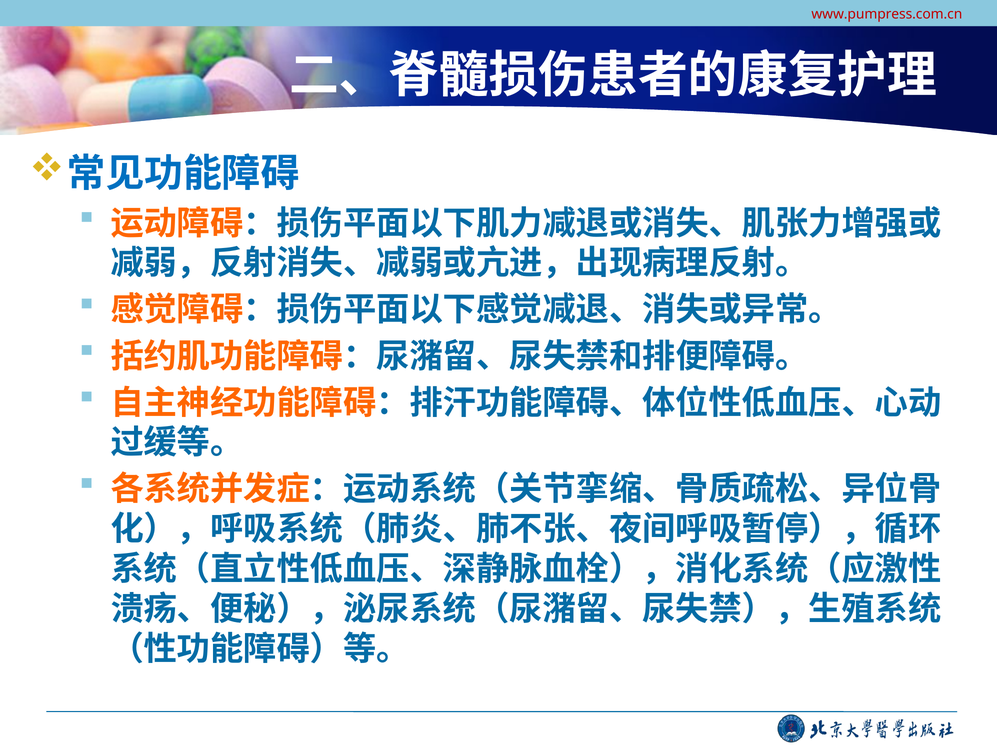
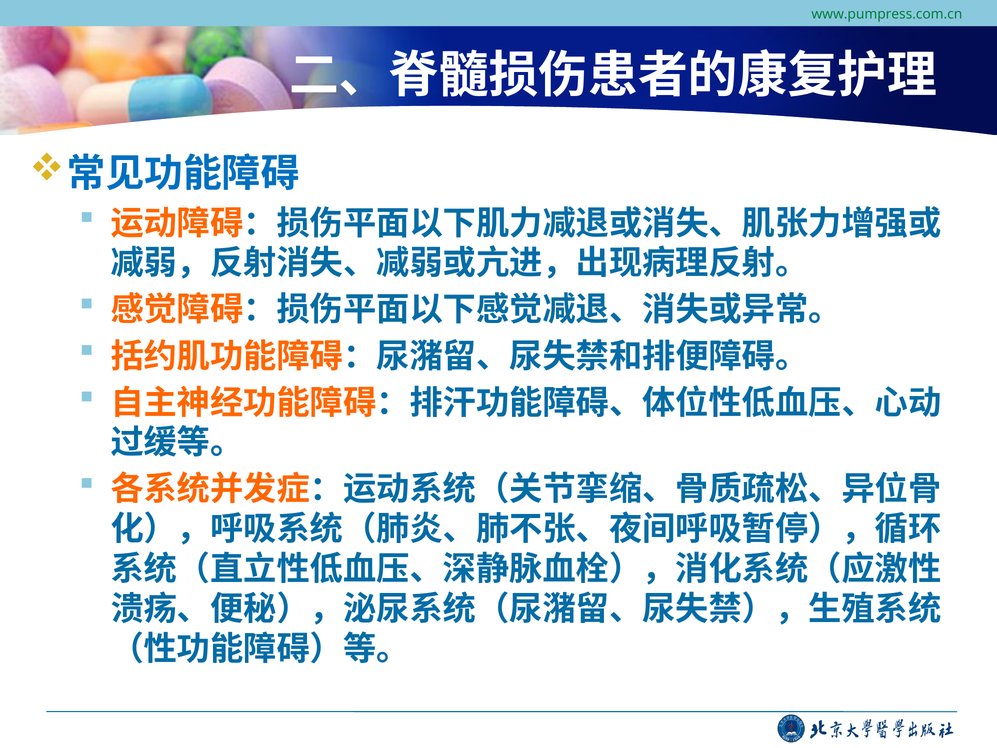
www.pumpress.com.cn colour: red -> green (887, 14)
